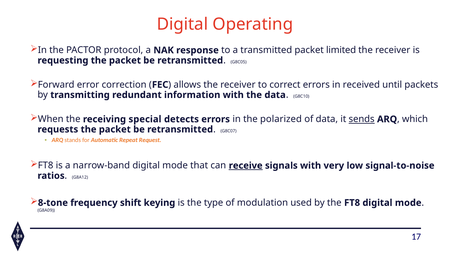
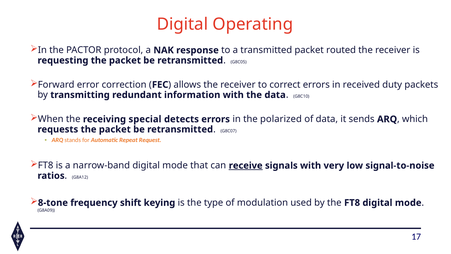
limited: limited -> routed (341, 50)
until: until -> duty (392, 85)
sends underline: present -> none (362, 119)
